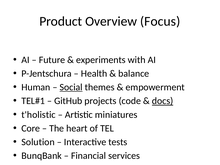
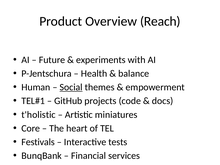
Focus: Focus -> Reach (160, 21)
docs underline: present -> none (163, 101)
Solution: Solution -> Festivals (38, 142)
